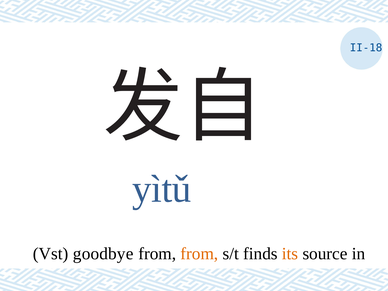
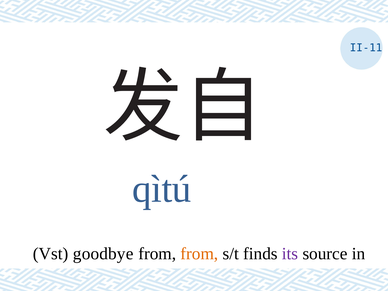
II-18: II-18 -> II-11 (366, 48)
yìtǔ: yìtǔ -> qìtú (162, 189)
its colour: orange -> purple (290, 254)
